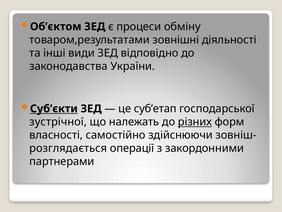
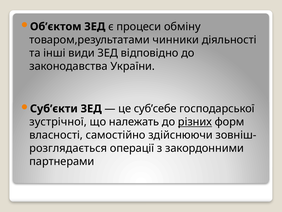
зовнішні: зовнішні -> чинники (176, 40)
Суб’єкти underline: present -> none (54, 108)
суб’етап: суб’етап -> суб’себе (155, 108)
